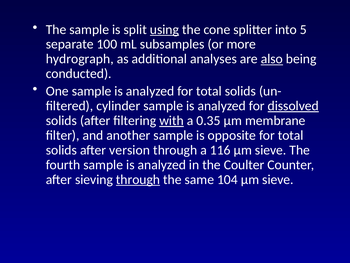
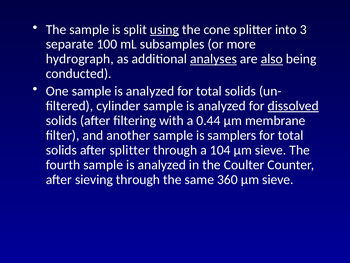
5: 5 -> 3 (303, 29)
analyses underline: none -> present (213, 59)
with underline: present -> none (172, 120)
0.35: 0.35 -> 0.44 (208, 120)
opposite: opposite -> samplers (232, 135)
after version: version -> splitter (130, 150)
116: 116 -> 104 (220, 150)
through underline: present -> none (138, 179)
104: 104 -> 360 (227, 179)
